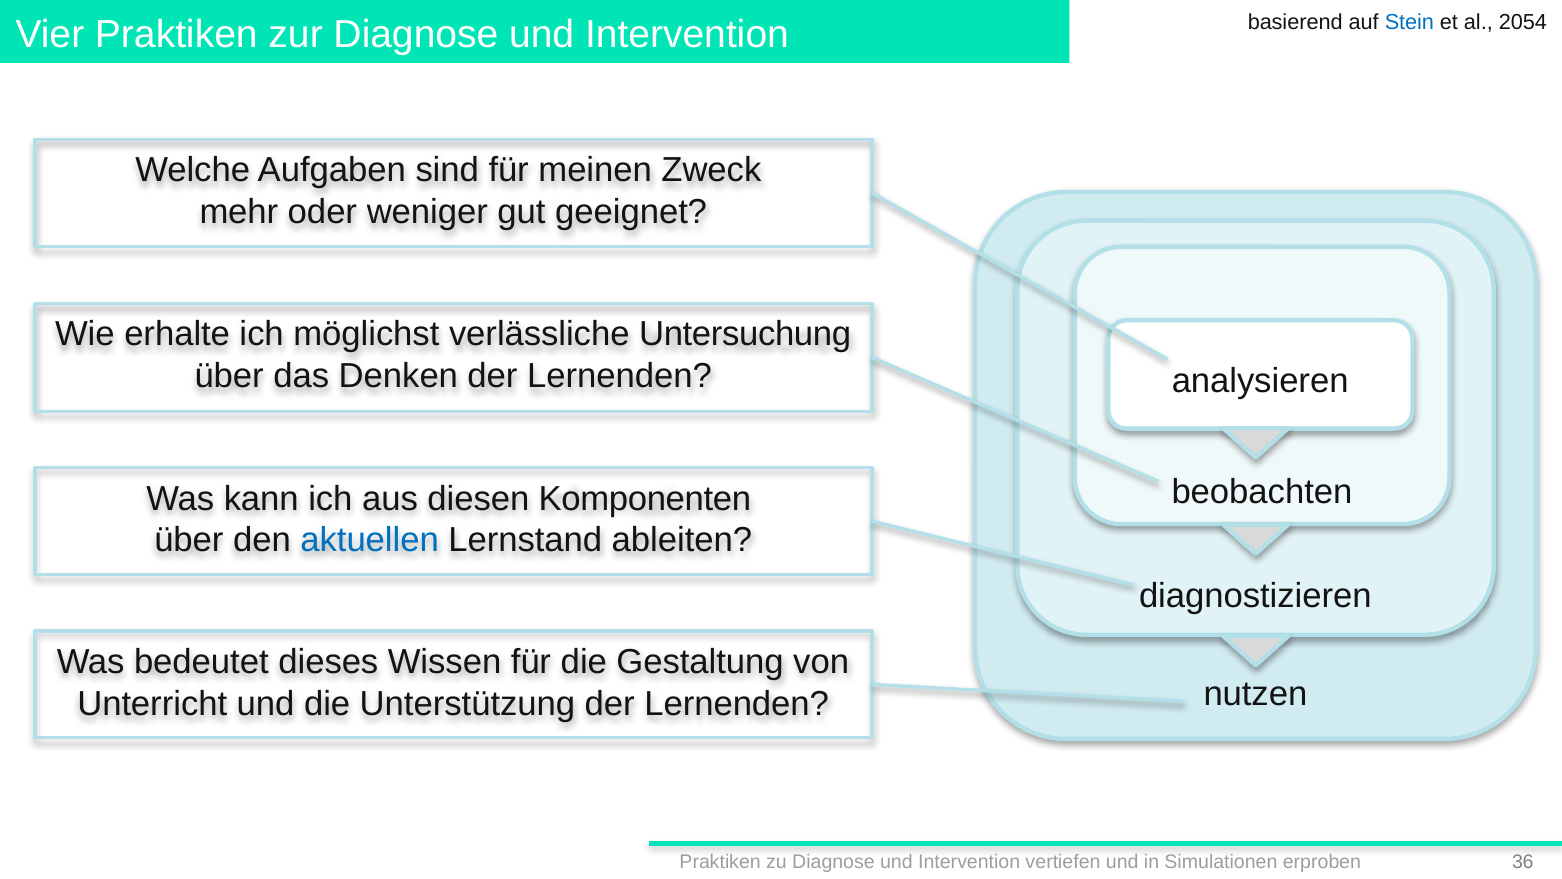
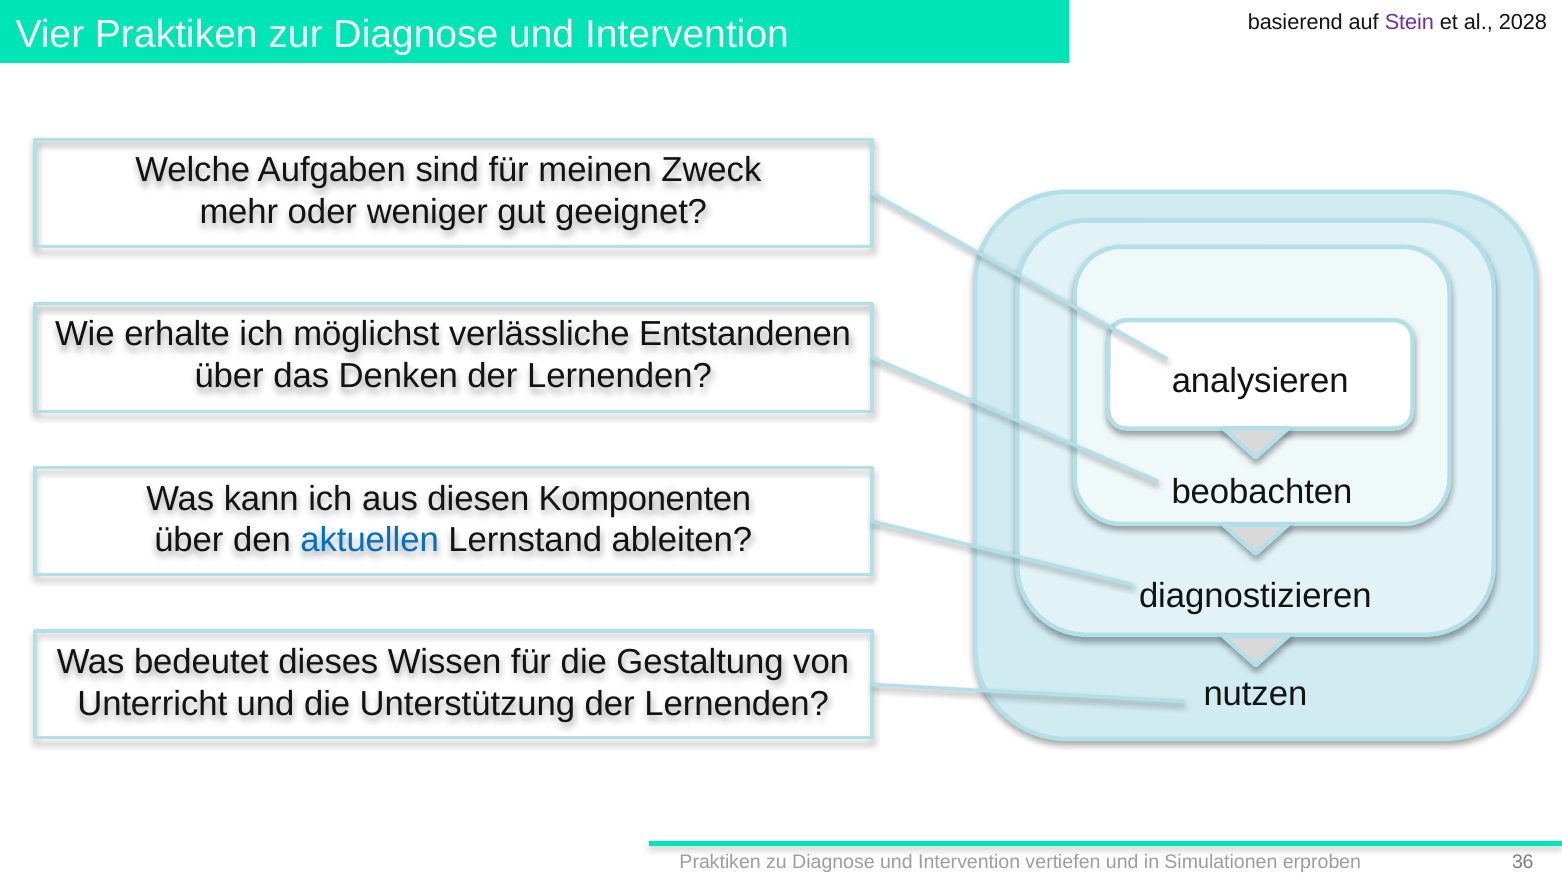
Stein colour: blue -> purple (1409, 22)
2054: 2054 -> 2028 (1523, 22)
Untersuchung: Untersuchung -> Entstandenen (745, 334)
